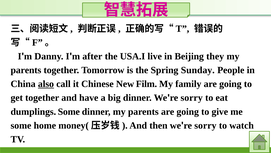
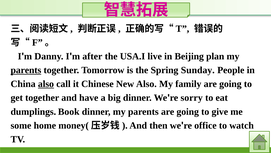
they: they -> plan (215, 56)
parents underline: none -> present (26, 70)
New Film: Film -> Also (146, 84)
dumplings Some: Some -> Book (69, 111)
sorry: sorry -> office (205, 125)
